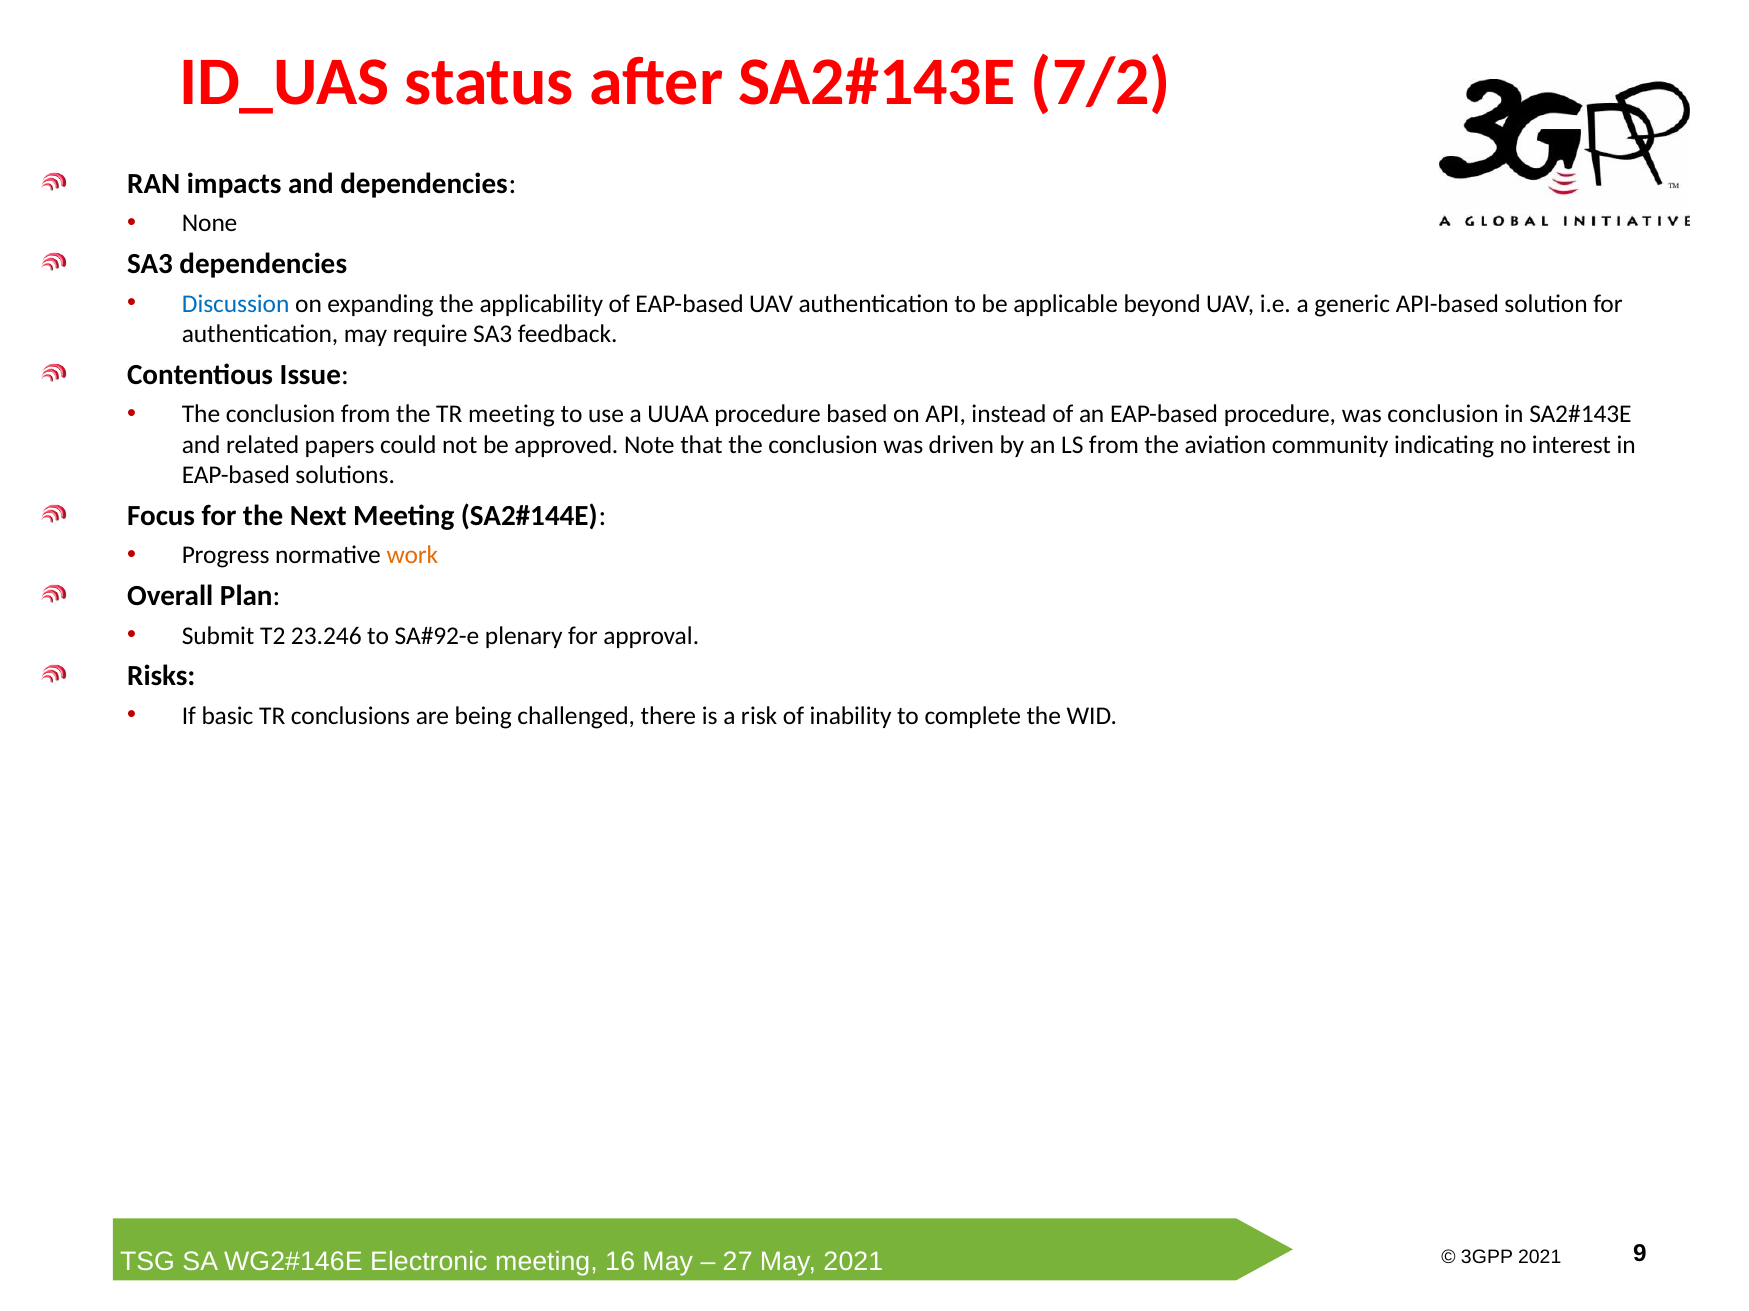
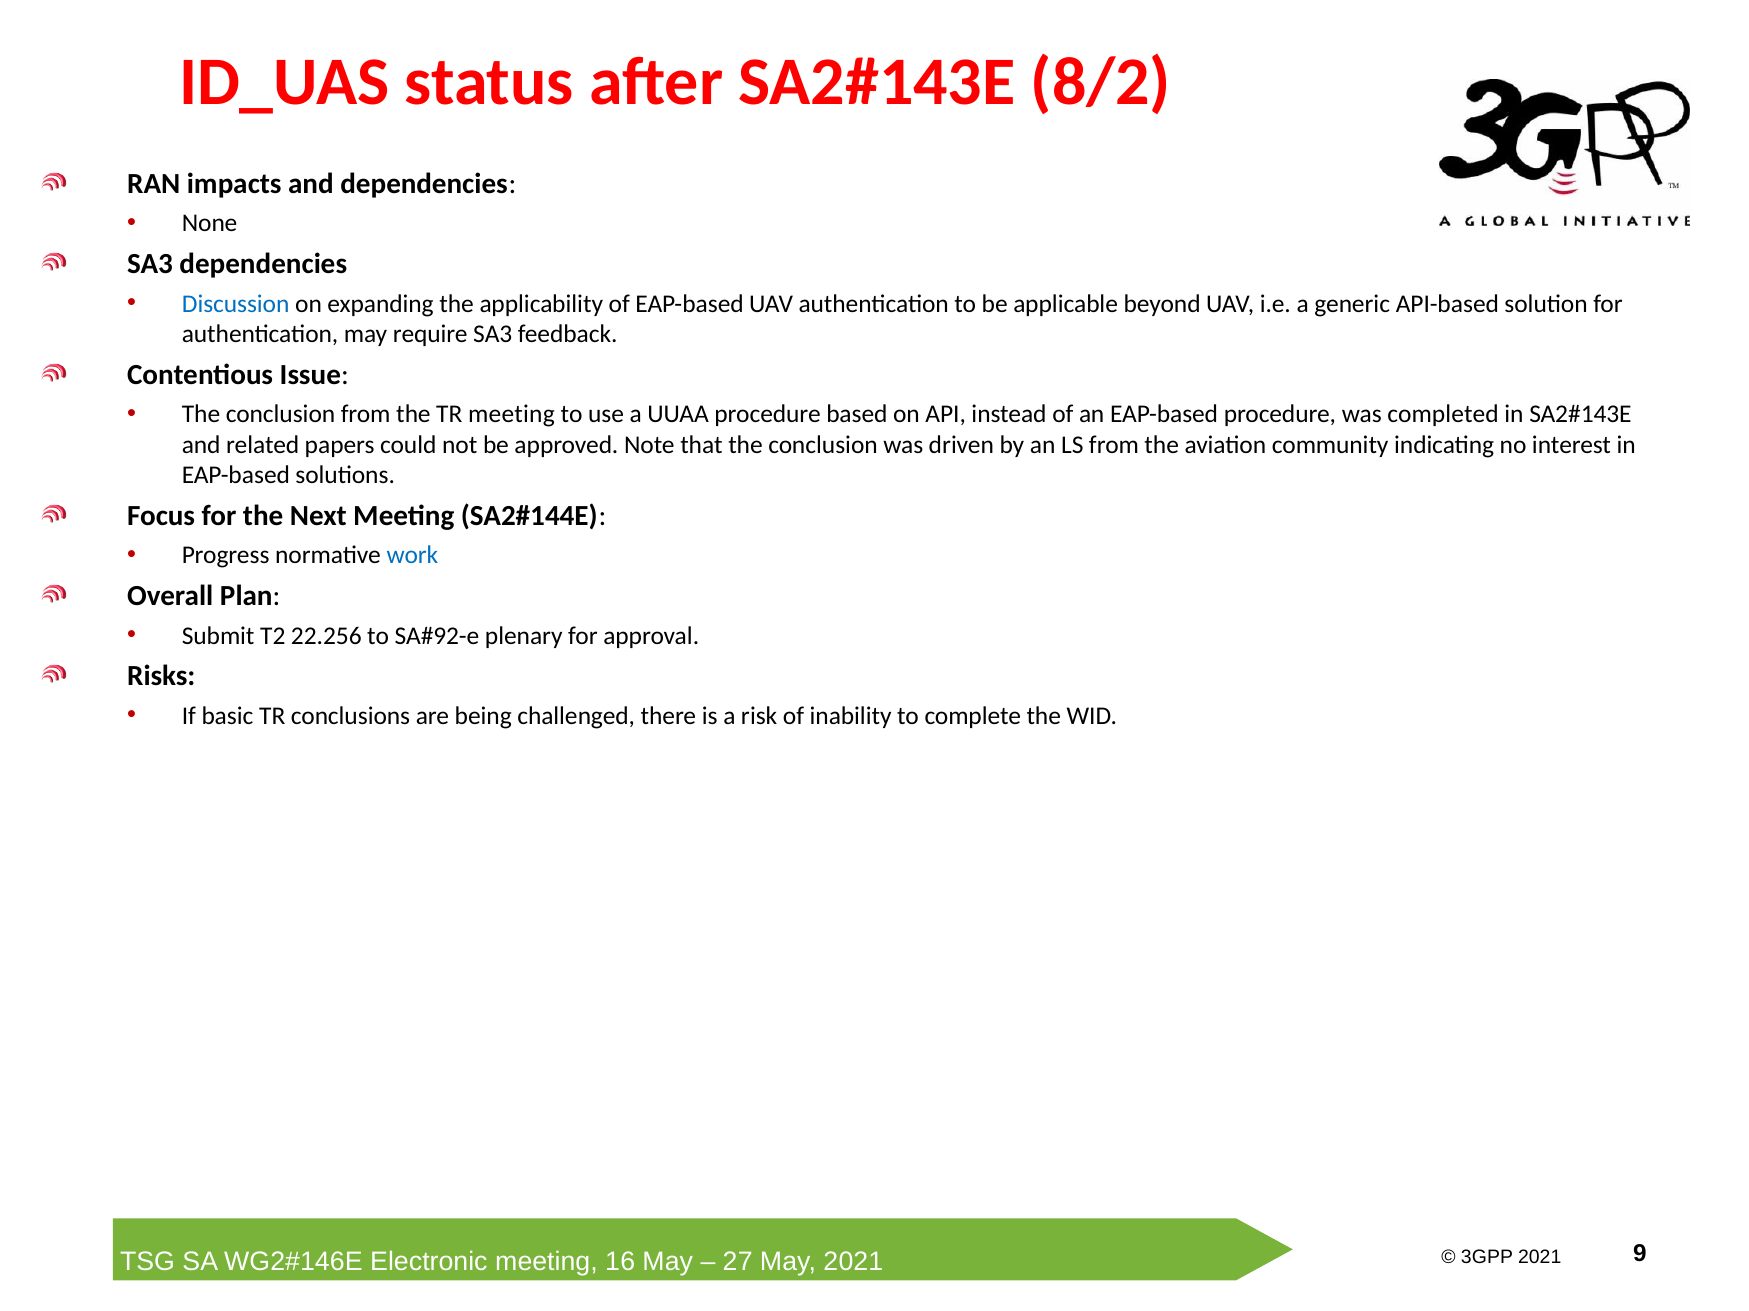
7/2: 7/2 -> 8/2 (1101, 82)
was conclusion: conclusion -> completed (1443, 415)
work colour: orange -> blue (412, 556)
23.246: 23.246 -> 22.256 (326, 636)
